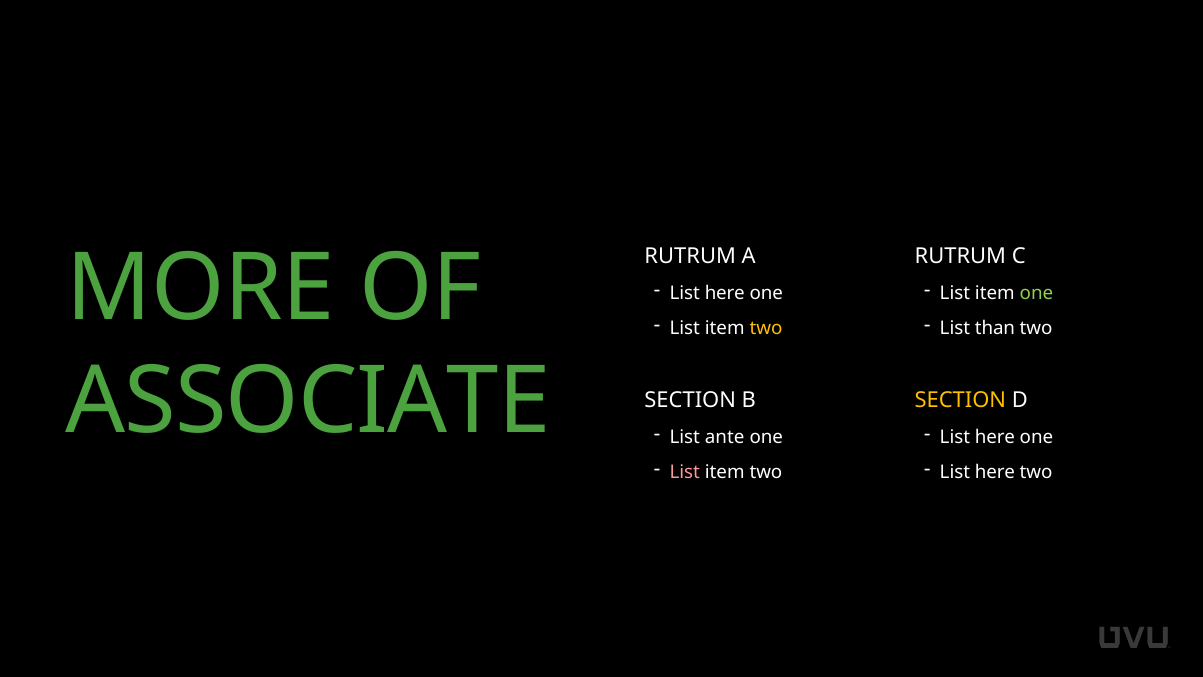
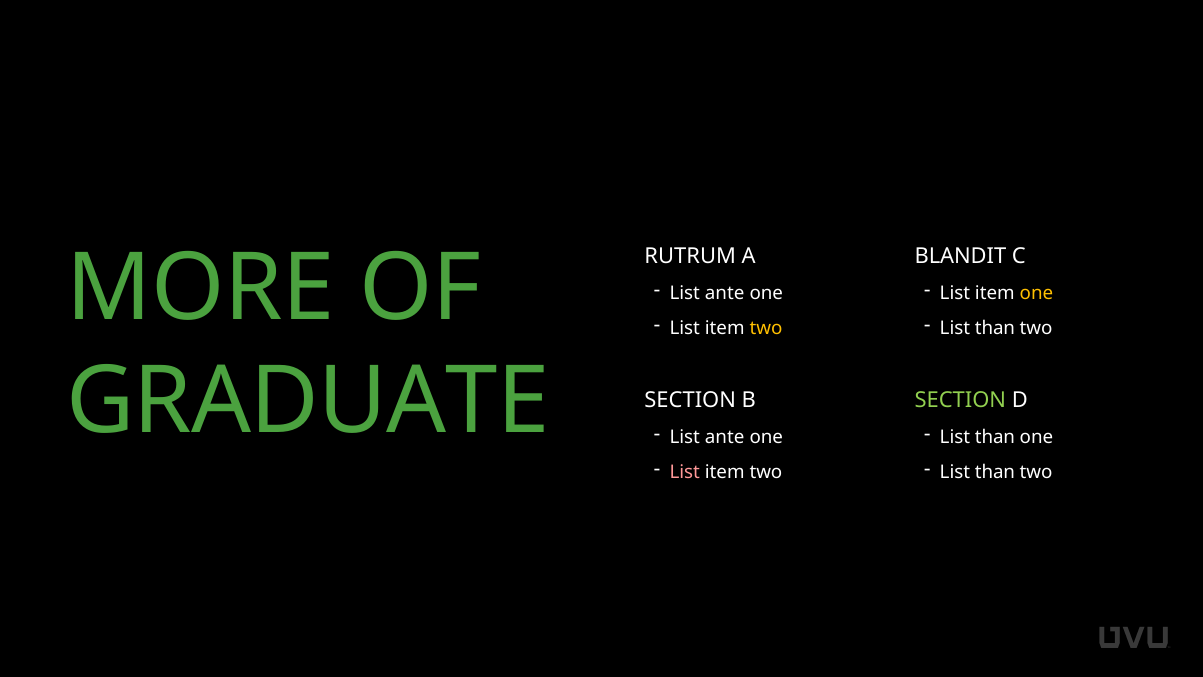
RUTRUM: RUTRUM -> BLANDIT (960, 256)
here: here -> ante (725, 293)
one colour: light green -> yellow (1036, 293)
ASSOCIATE: ASSOCIATE -> GRADUATE (308, 401)
SECTION colour: yellow -> light green (960, 400)
here: here -> than (995, 437)
here: here -> than (995, 472)
